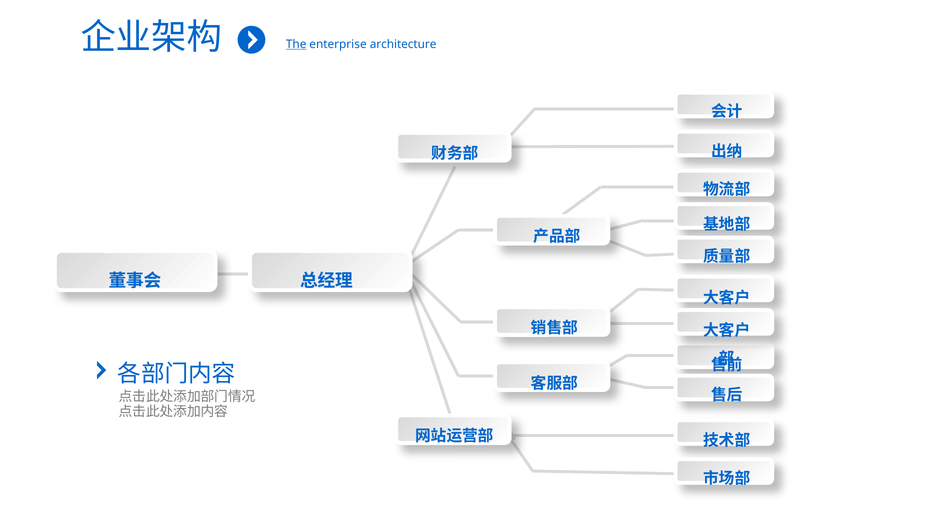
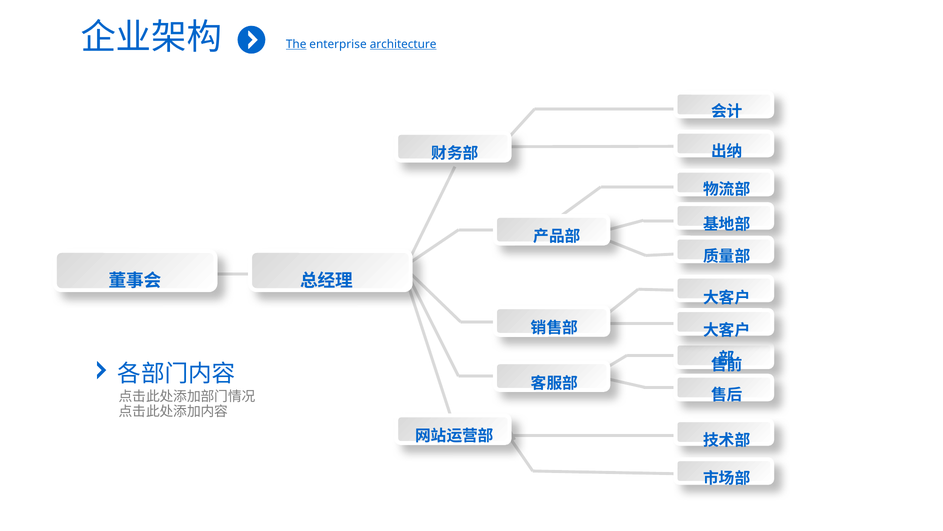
architecture underline: none -> present (403, 44)
